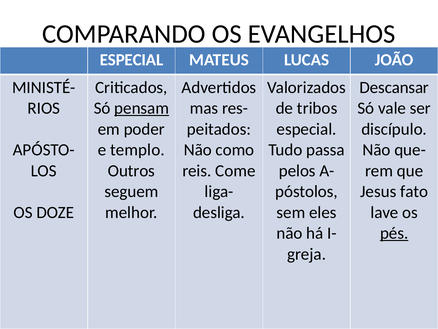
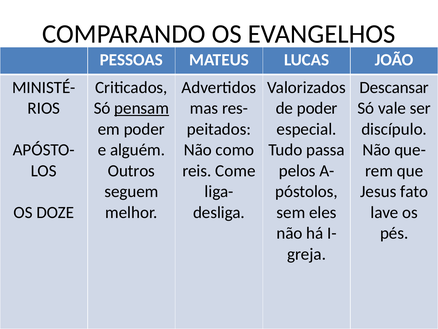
ESPECIAL: ESPECIAL -> PESSOAS (131, 60)
de tribos: tribos -> poder (317, 108)
templo: templo -> alguém (138, 150)
pés underline: present -> none (394, 233)
